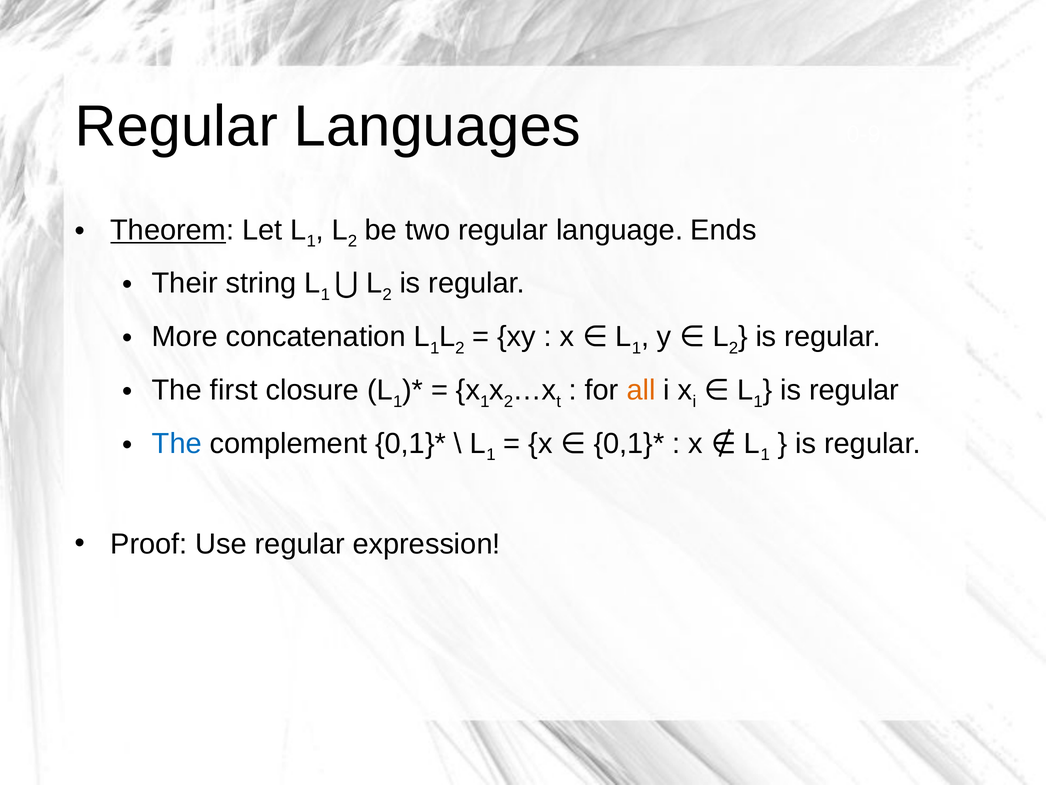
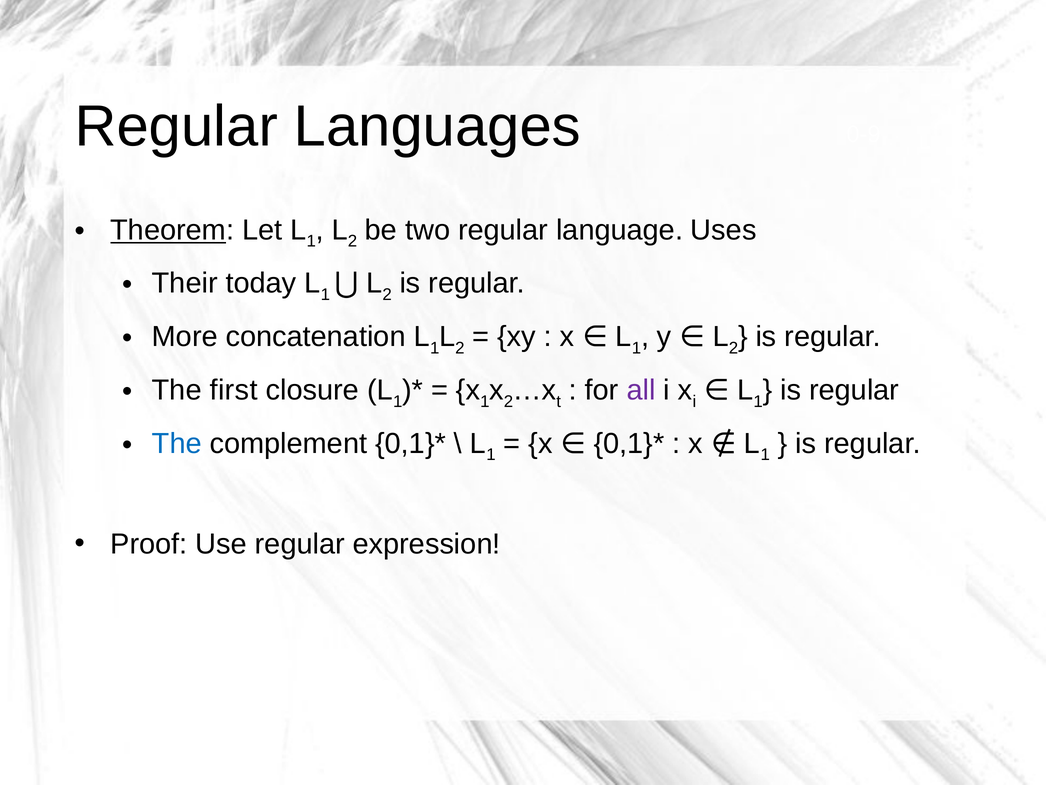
Ends: Ends -> Uses (724, 230)
string: string -> today (261, 283)
all colour: orange -> purple (641, 390)
